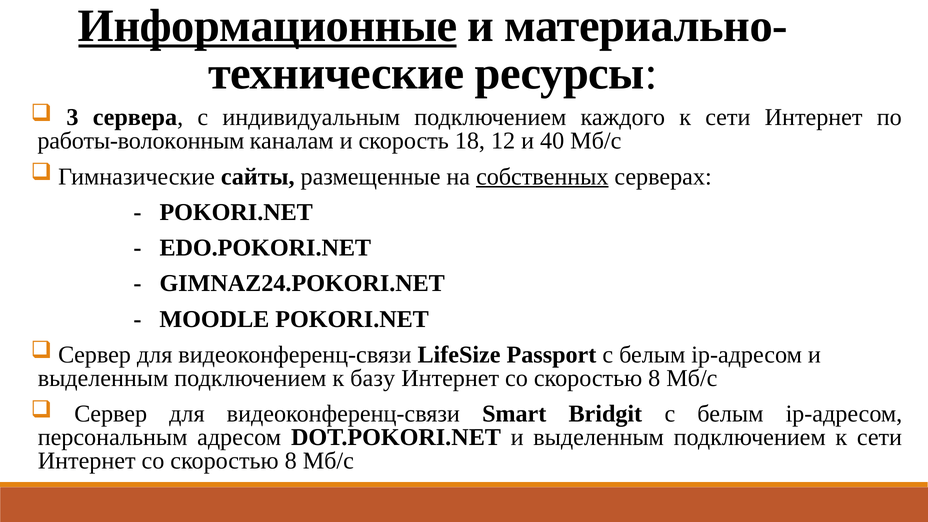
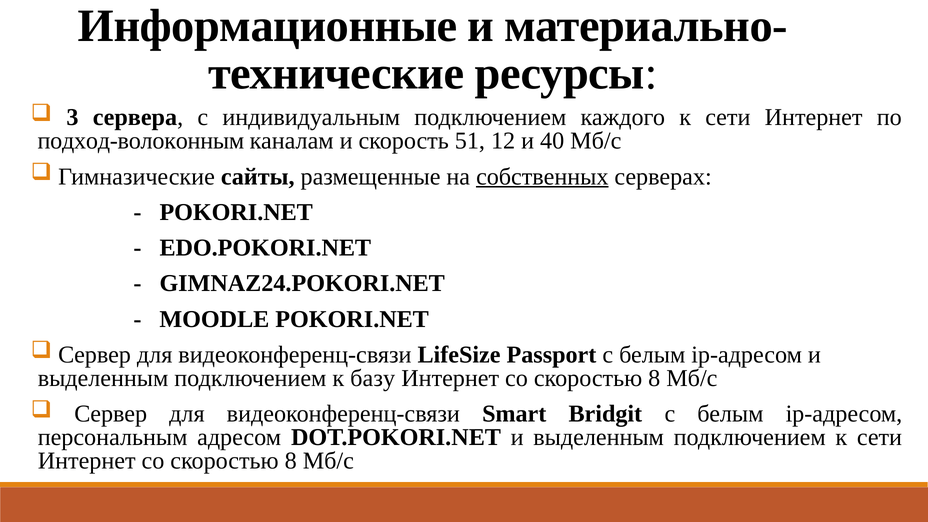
Информационные underline: present -> none (268, 26)
работы-волоконным: работы-волоконным -> подход-волоконным (141, 141)
18: 18 -> 51 (470, 141)
